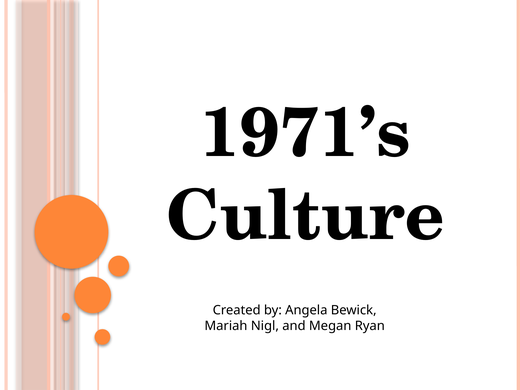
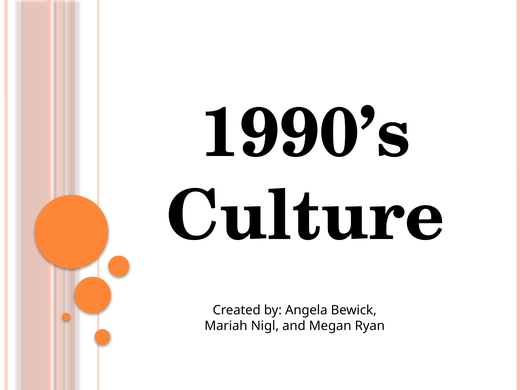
1971’s: 1971’s -> 1990’s (305, 133)
